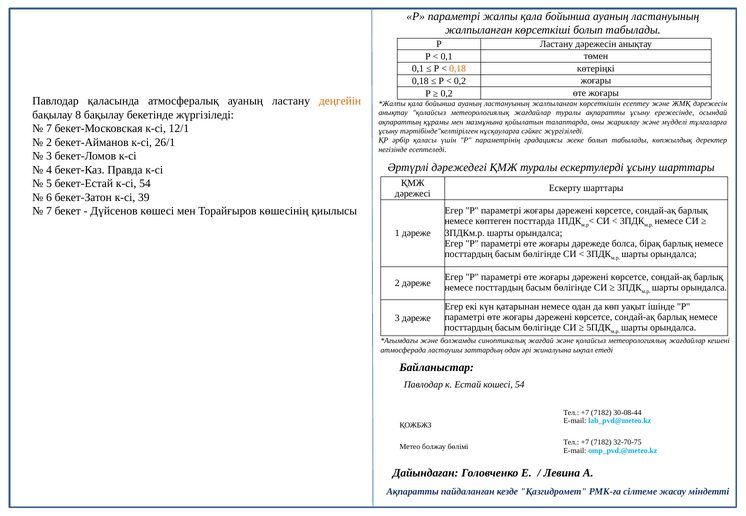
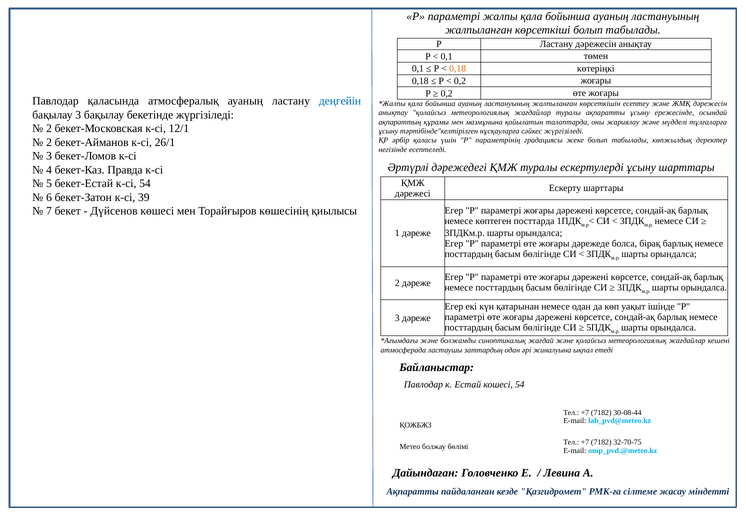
деңгейін colour: orange -> blue (340, 101)
бақылау 8: 8 -> 3 (78, 115)
7: 7 -> 2 (49, 129)
